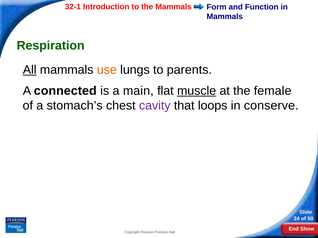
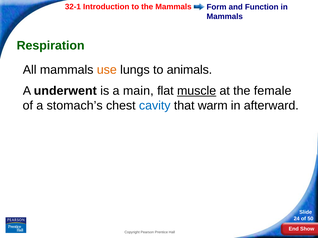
All underline: present -> none (30, 70)
parents: parents -> animals (189, 70)
connected: connected -> underwent (65, 91)
cavity colour: purple -> blue (155, 106)
loops: loops -> warm (213, 106)
conserve: conserve -> afterward (271, 106)
